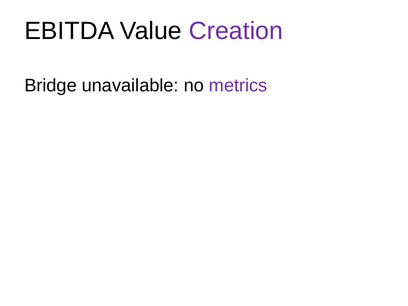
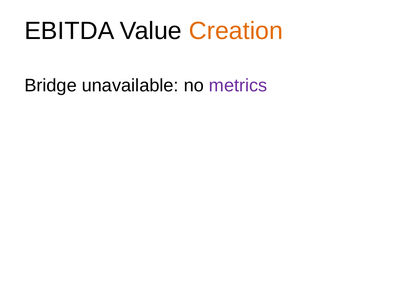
Creation colour: purple -> orange (236, 31)
